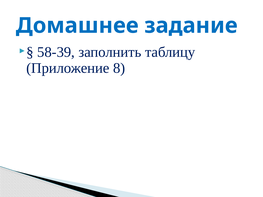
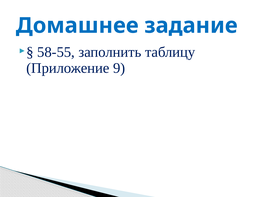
58-39: 58-39 -> 58-55 (56, 52)
8: 8 -> 9 (119, 68)
